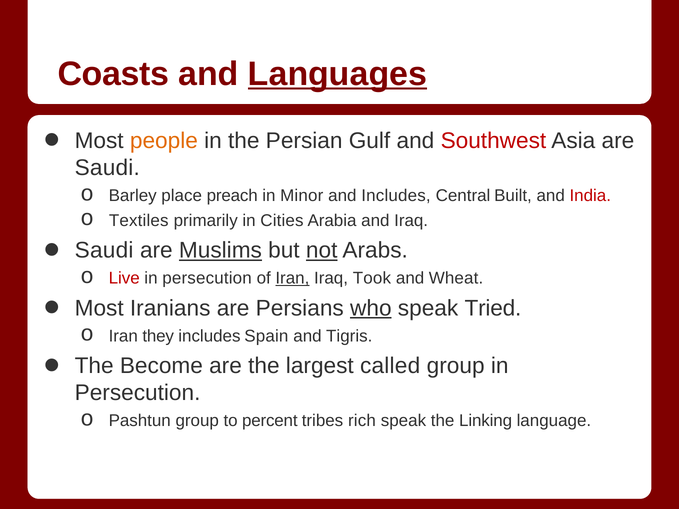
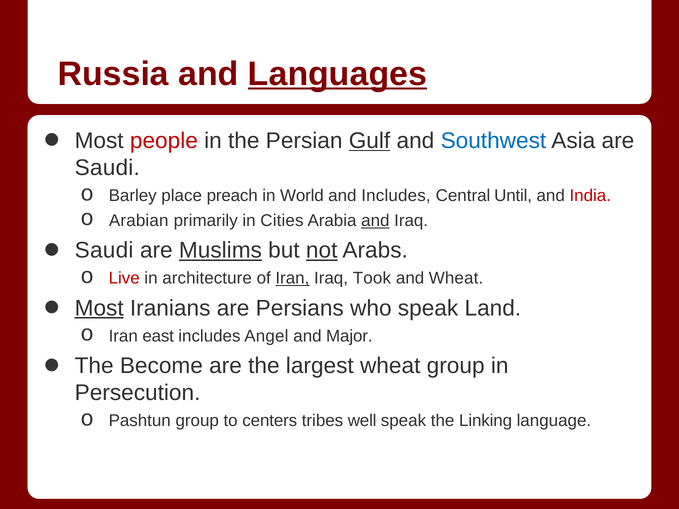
Coasts: Coasts -> Russia (113, 74)
people colour: orange -> red (164, 141)
Gulf underline: none -> present (370, 141)
Southwest colour: red -> blue (493, 141)
Minor: Minor -> World (302, 196)
Built: Built -> Until (513, 196)
Textiles: Textiles -> Arabian (139, 221)
and underline: none -> present (375, 221)
persecution: persecution -> architecture (207, 278)
Most underline: none -> present (99, 308)
who underline: present -> none (371, 308)
Tried: Tried -> Land (493, 308)
they: they -> east (158, 336)
Spain: Spain -> Angel (266, 336)
Tigris: Tigris -> Major (349, 336)
largest called: called -> wheat (390, 366)
percent: percent -> centers (270, 421)
rich: rich -> well (362, 421)
